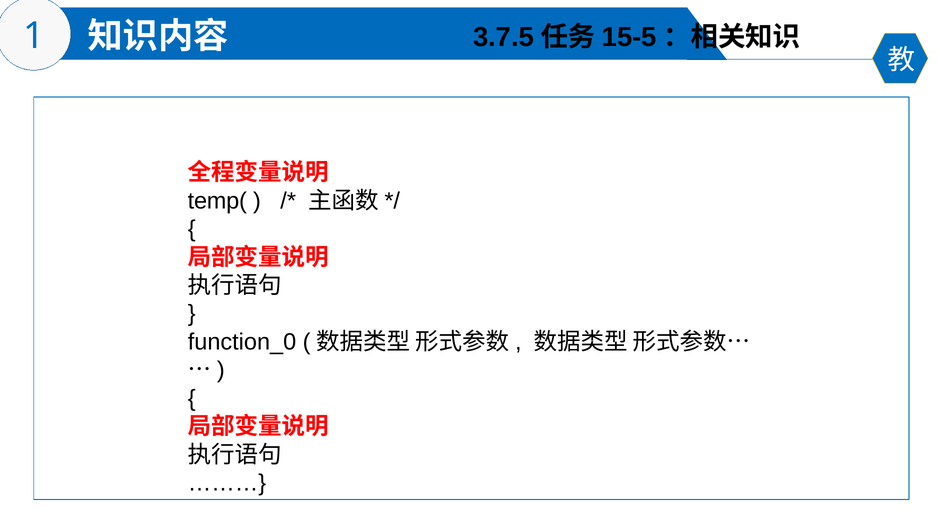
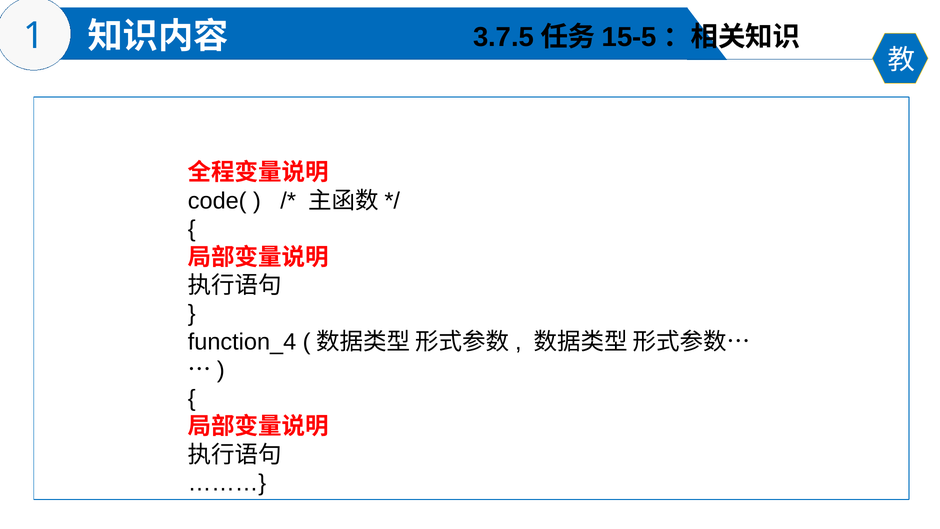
temp(: temp( -> code( (217, 201)
function_0: function_0 -> function_4 (242, 342)
